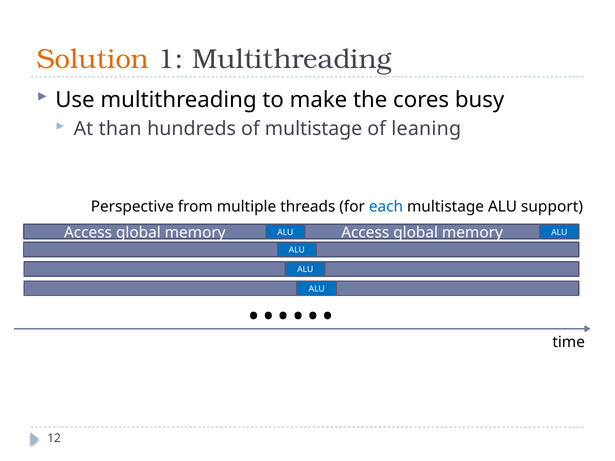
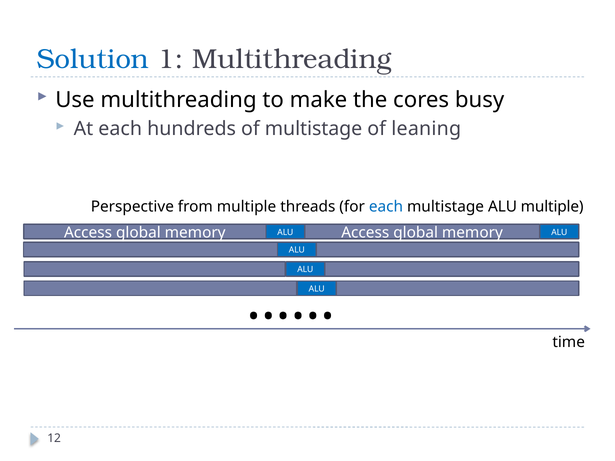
Solution colour: orange -> blue (93, 59)
At than: than -> each (120, 129)
ALU support: support -> multiple (552, 207)
